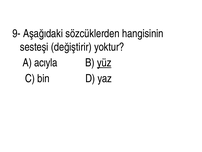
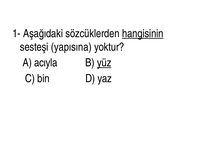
9-: 9- -> 1- (16, 33)
hangisinin underline: none -> present (143, 33)
değiştirir: değiştirir -> yapısına (71, 47)
